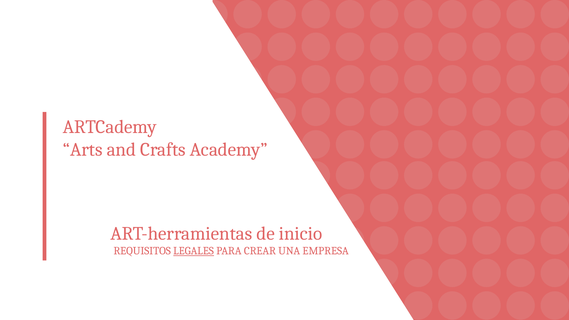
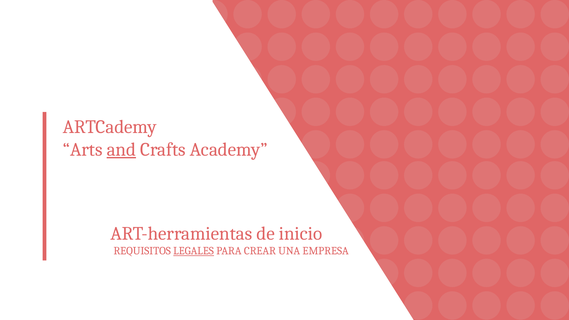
and underline: none -> present (121, 150)
